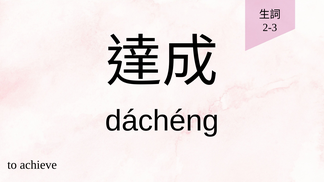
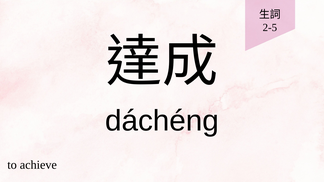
2-3: 2-3 -> 2-5 (270, 28)
